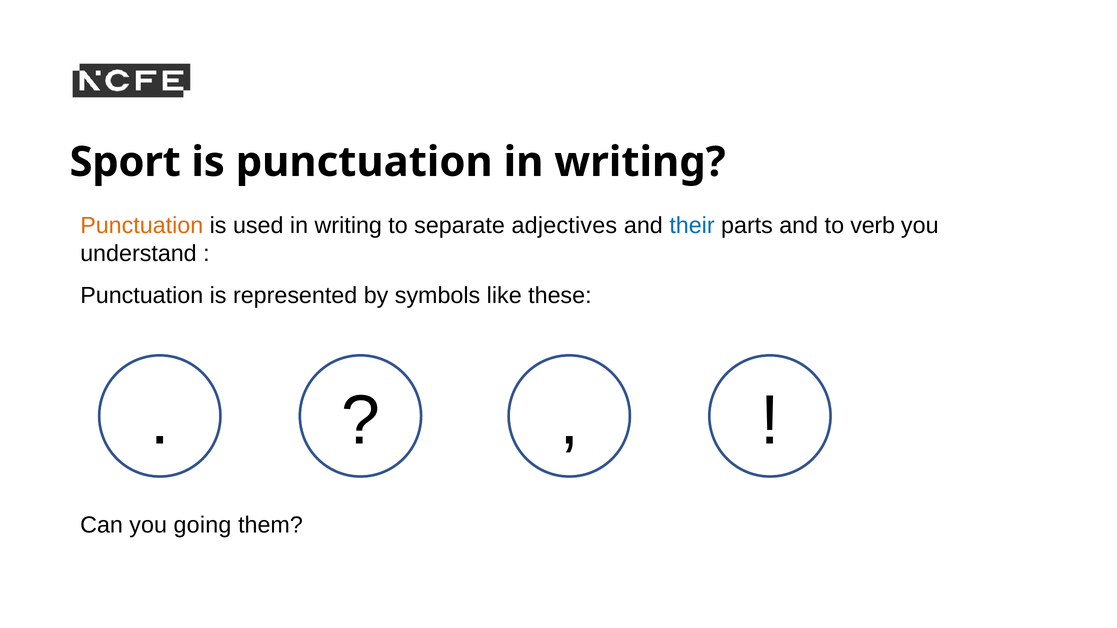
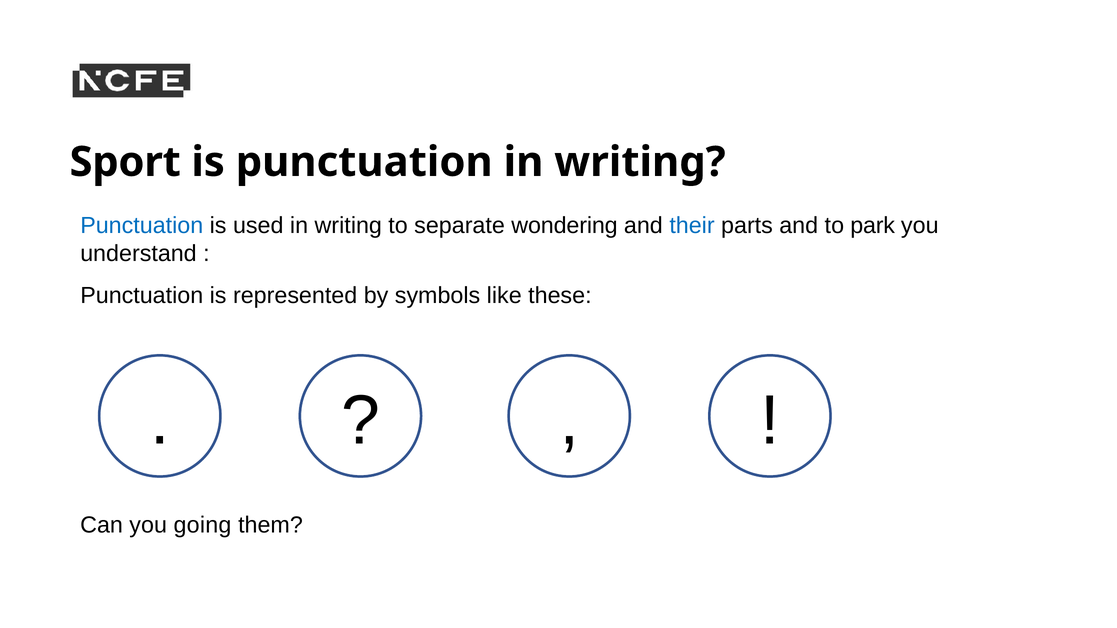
Punctuation colour: orange -> blue (142, 226)
adjectives: adjectives -> wondering (565, 226)
verb: verb -> park (873, 226)
